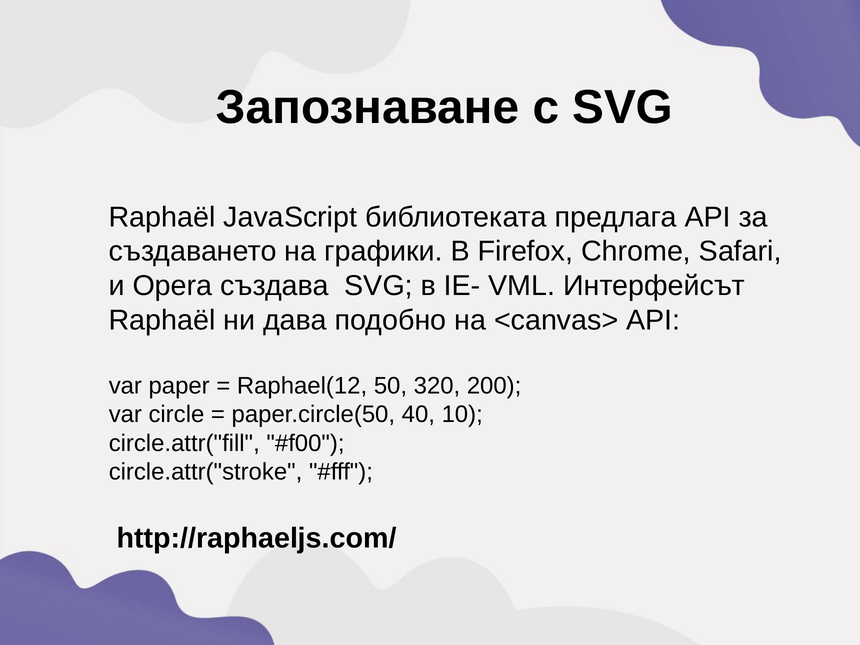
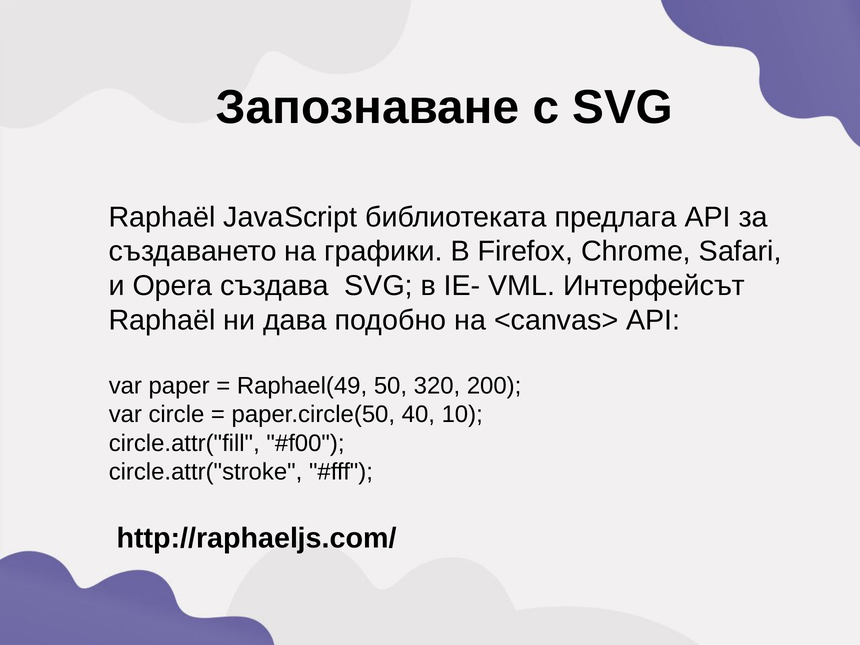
Raphael(12: Raphael(12 -> Raphael(49 (302, 386)
